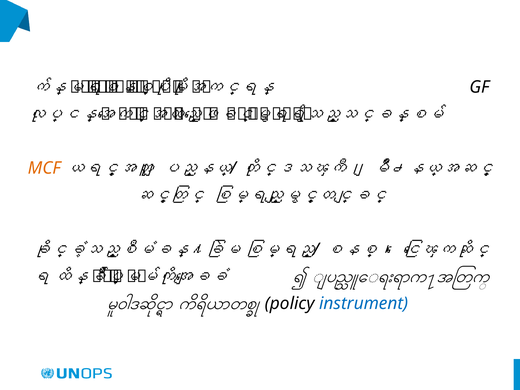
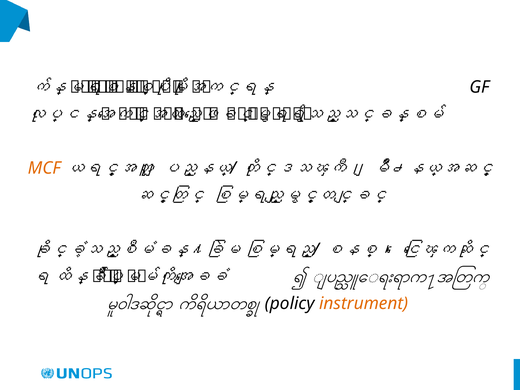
instrument colour: blue -> orange (364, 303)
